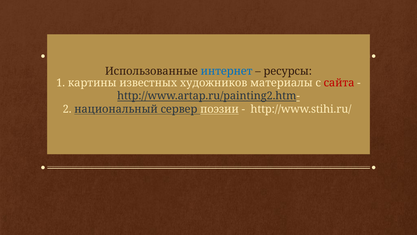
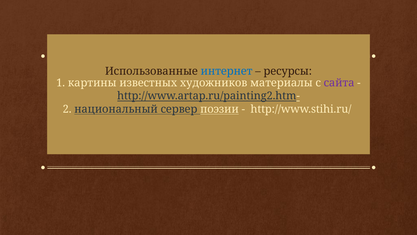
сайта colour: red -> purple (339, 83)
